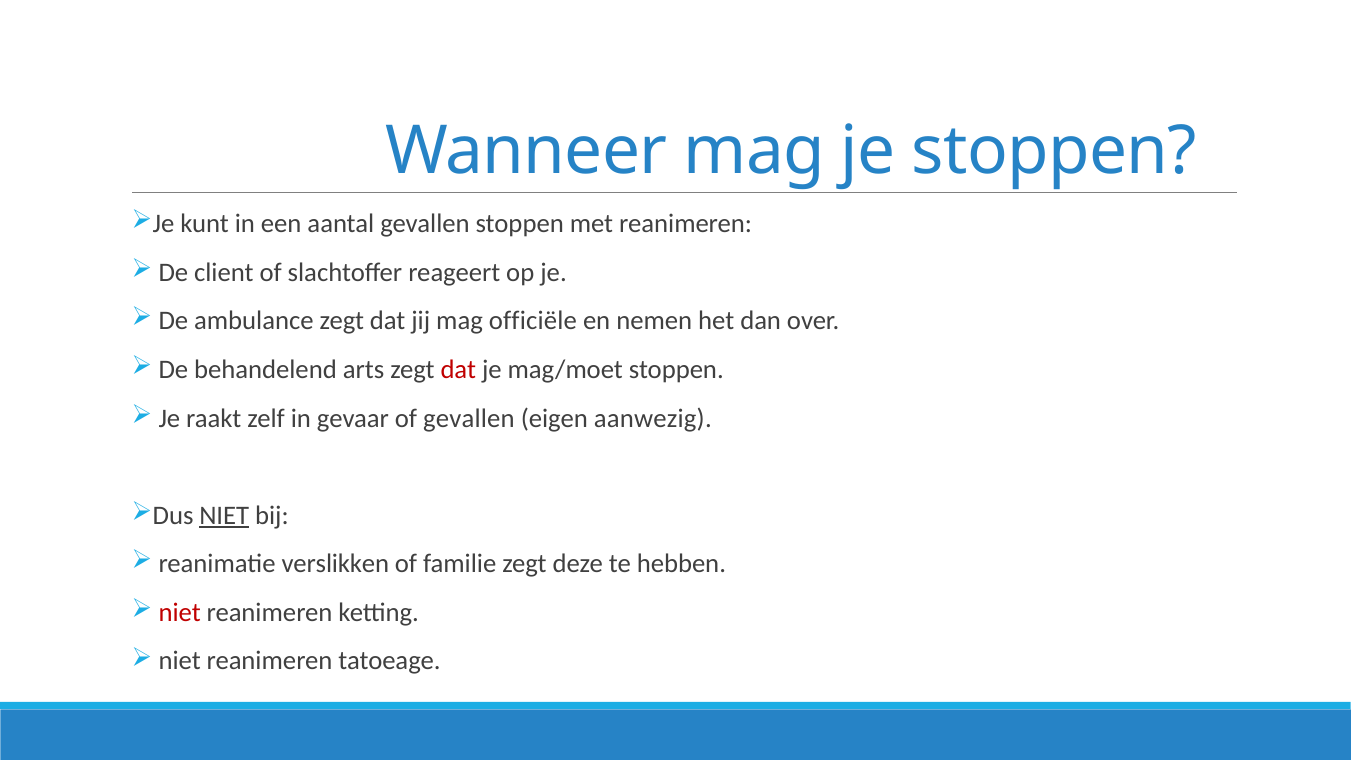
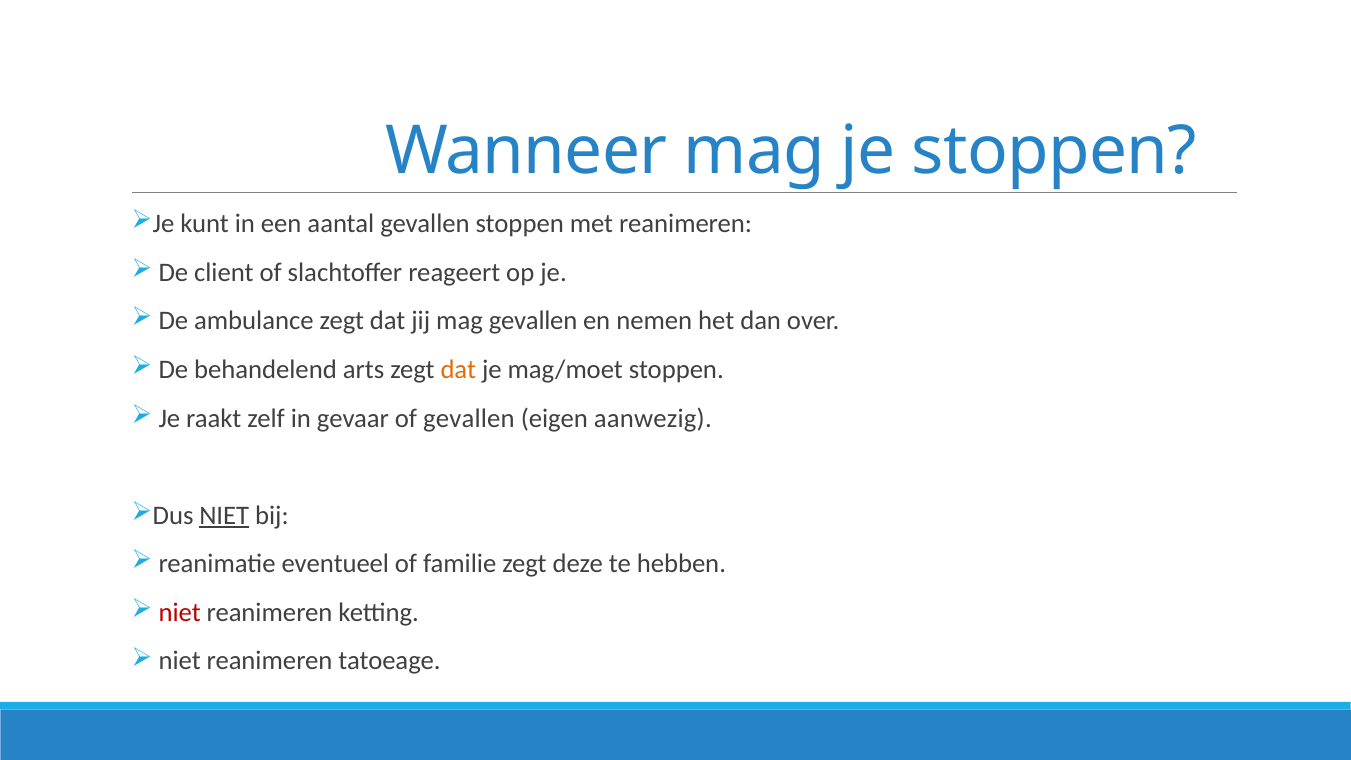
mag officiële: officiële -> gevallen (533, 321)
dat colour: red -> orange (458, 370)
verslikken: verslikken -> eventueel (335, 564)
